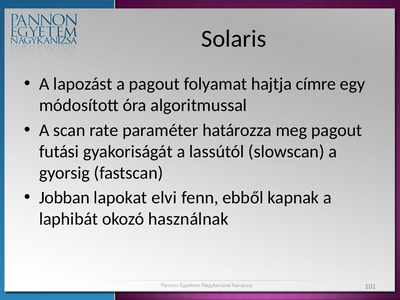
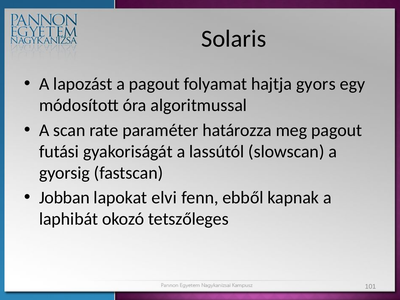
címre: címre -> gyors (316, 84)
használnak: használnak -> tetszőleges (188, 219)
